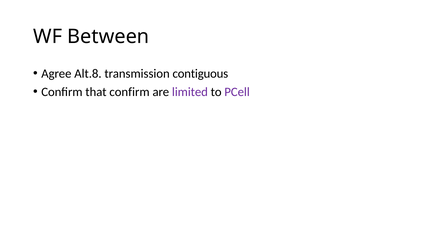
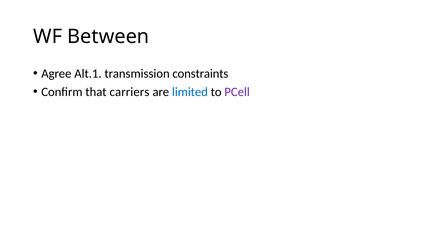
Alt.8: Alt.8 -> Alt.1 (88, 74)
contiguous: contiguous -> constraints (200, 74)
that confirm: confirm -> carriers (129, 92)
limited colour: purple -> blue (190, 92)
